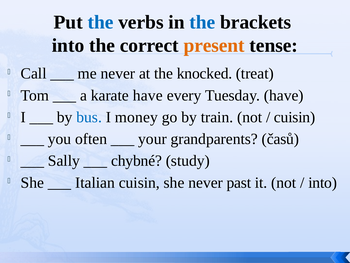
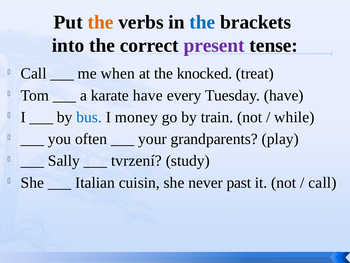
the colour: blue -> orange (100, 22)
present colour: orange -> purple (214, 45)
me never: never -> when (118, 73)
cuisin: cuisin -> while (294, 117)
časů: časů -> play (280, 139)
chybné: chybné -> tvrzení (136, 161)
into: into -> call (323, 182)
